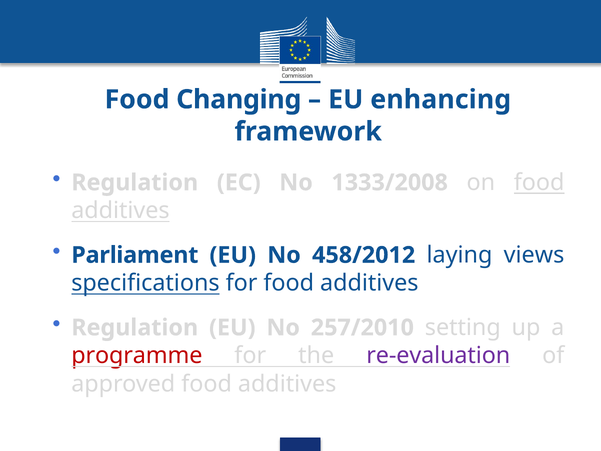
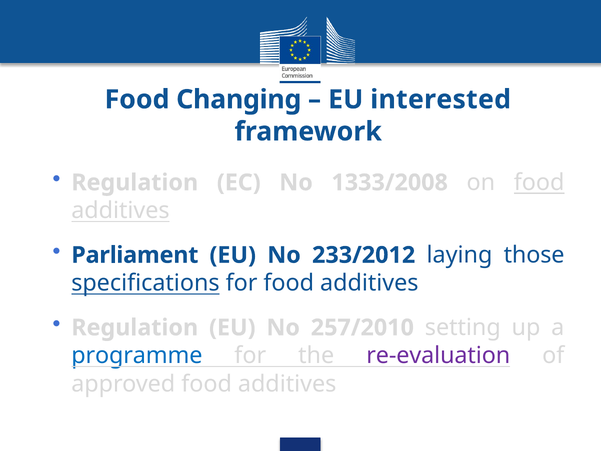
enhancing: enhancing -> interested (441, 99)
458/2012: 458/2012 -> 233/2012 (364, 255)
views: views -> those (534, 255)
programme colour: red -> blue (137, 356)
